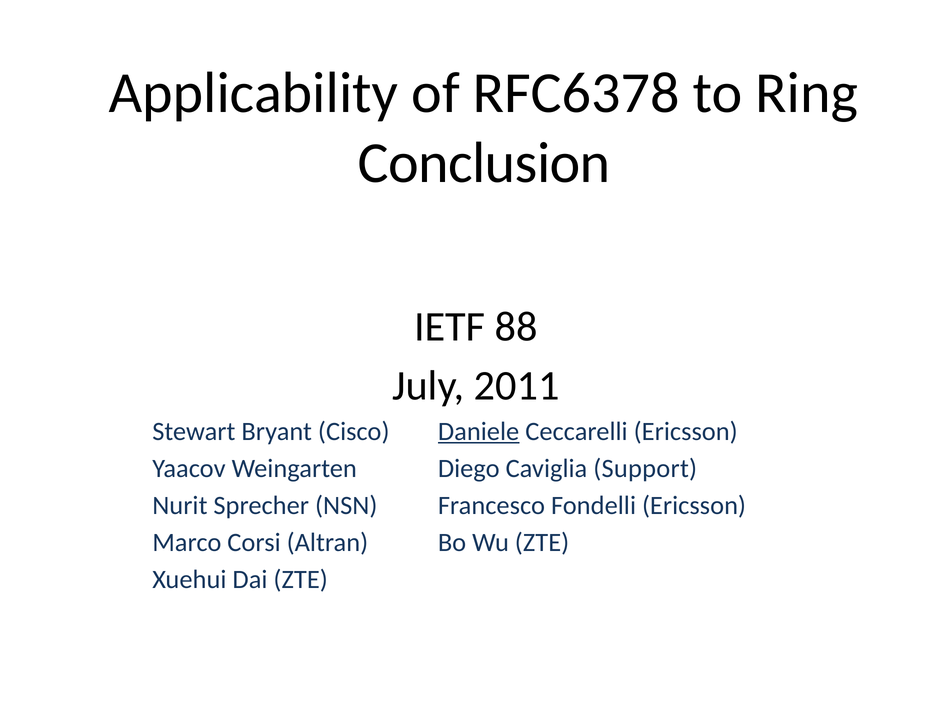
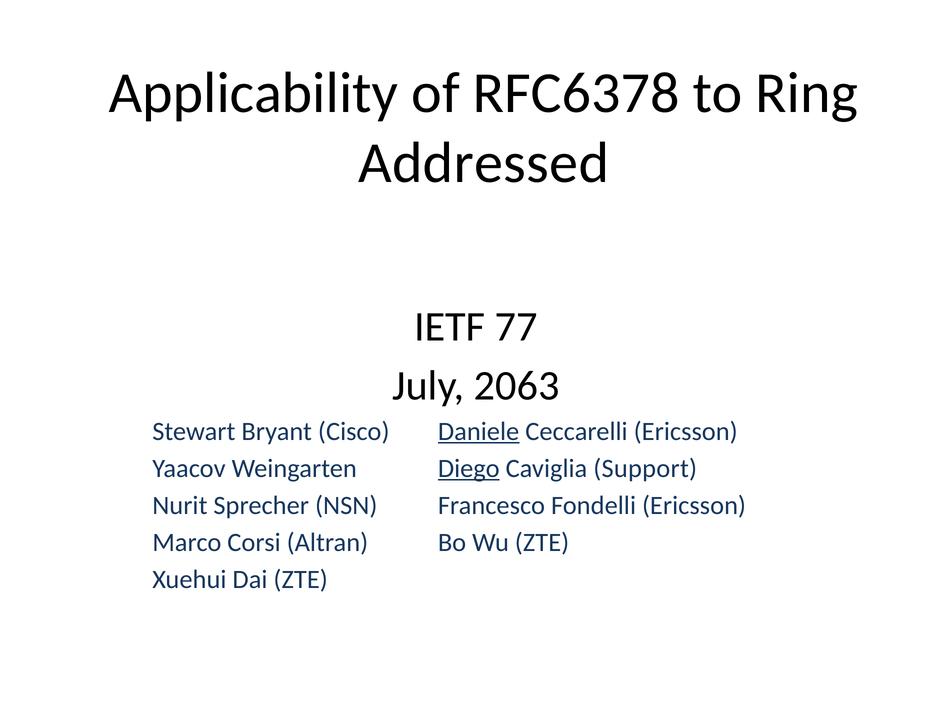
Conclusion: Conclusion -> Addressed (484, 163)
88: 88 -> 77 (516, 327)
2011: 2011 -> 2063 (517, 386)
Diego underline: none -> present (469, 469)
